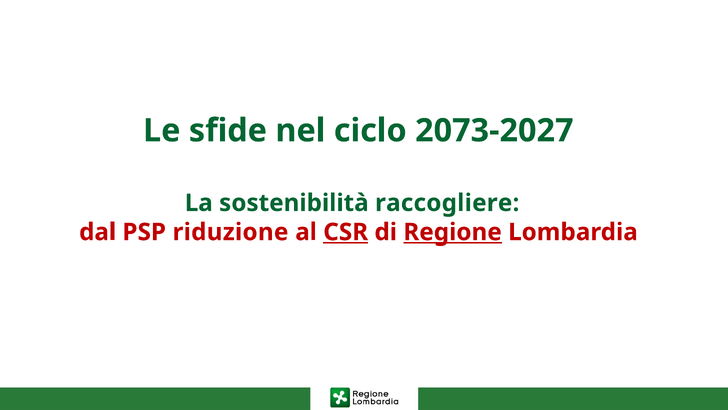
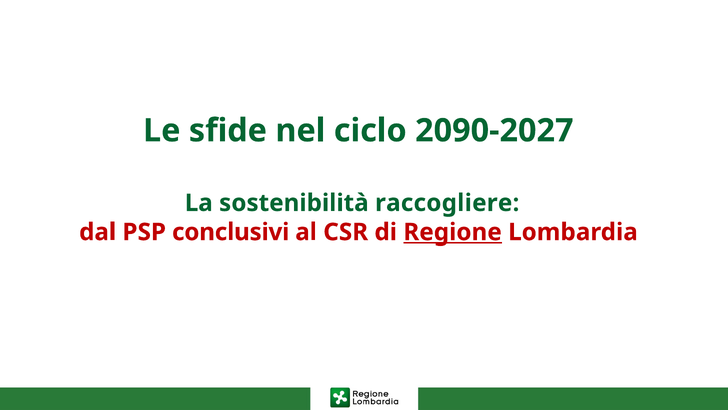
2073-2027: 2073-2027 -> 2090-2027 (494, 131)
riduzione: riduzione -> conclusivi (231, 232)
CSR underline: present -> none (346, 232)
